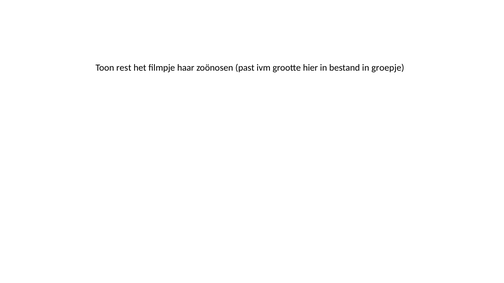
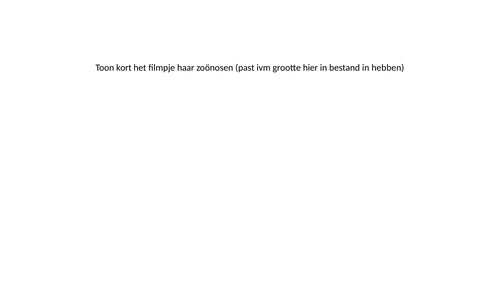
rest: rest -> kort (124, 68)
groepje: groepje -> hebben (388, 68)
